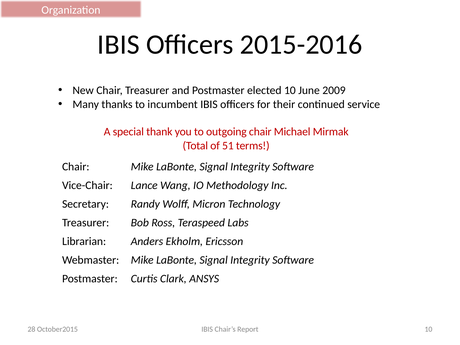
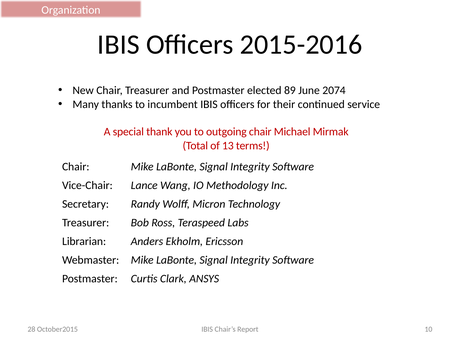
elected 10: 10 -> 89 (290, 90)
2009: 2009 -> 2074 (334, 90)
51: 51 -> 13 (228, 146)
